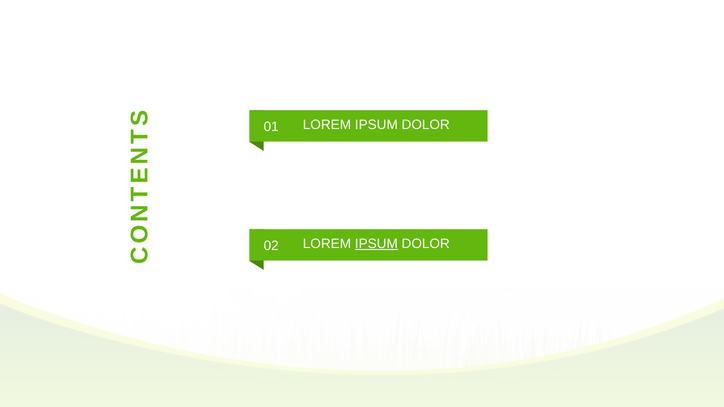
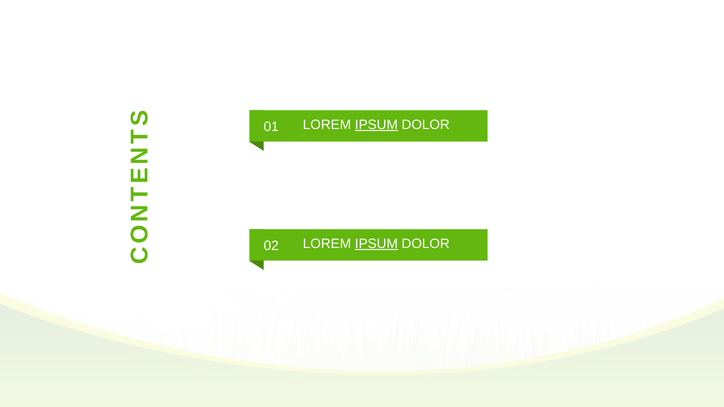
IPSUM underline: none -> present (376, 125)
